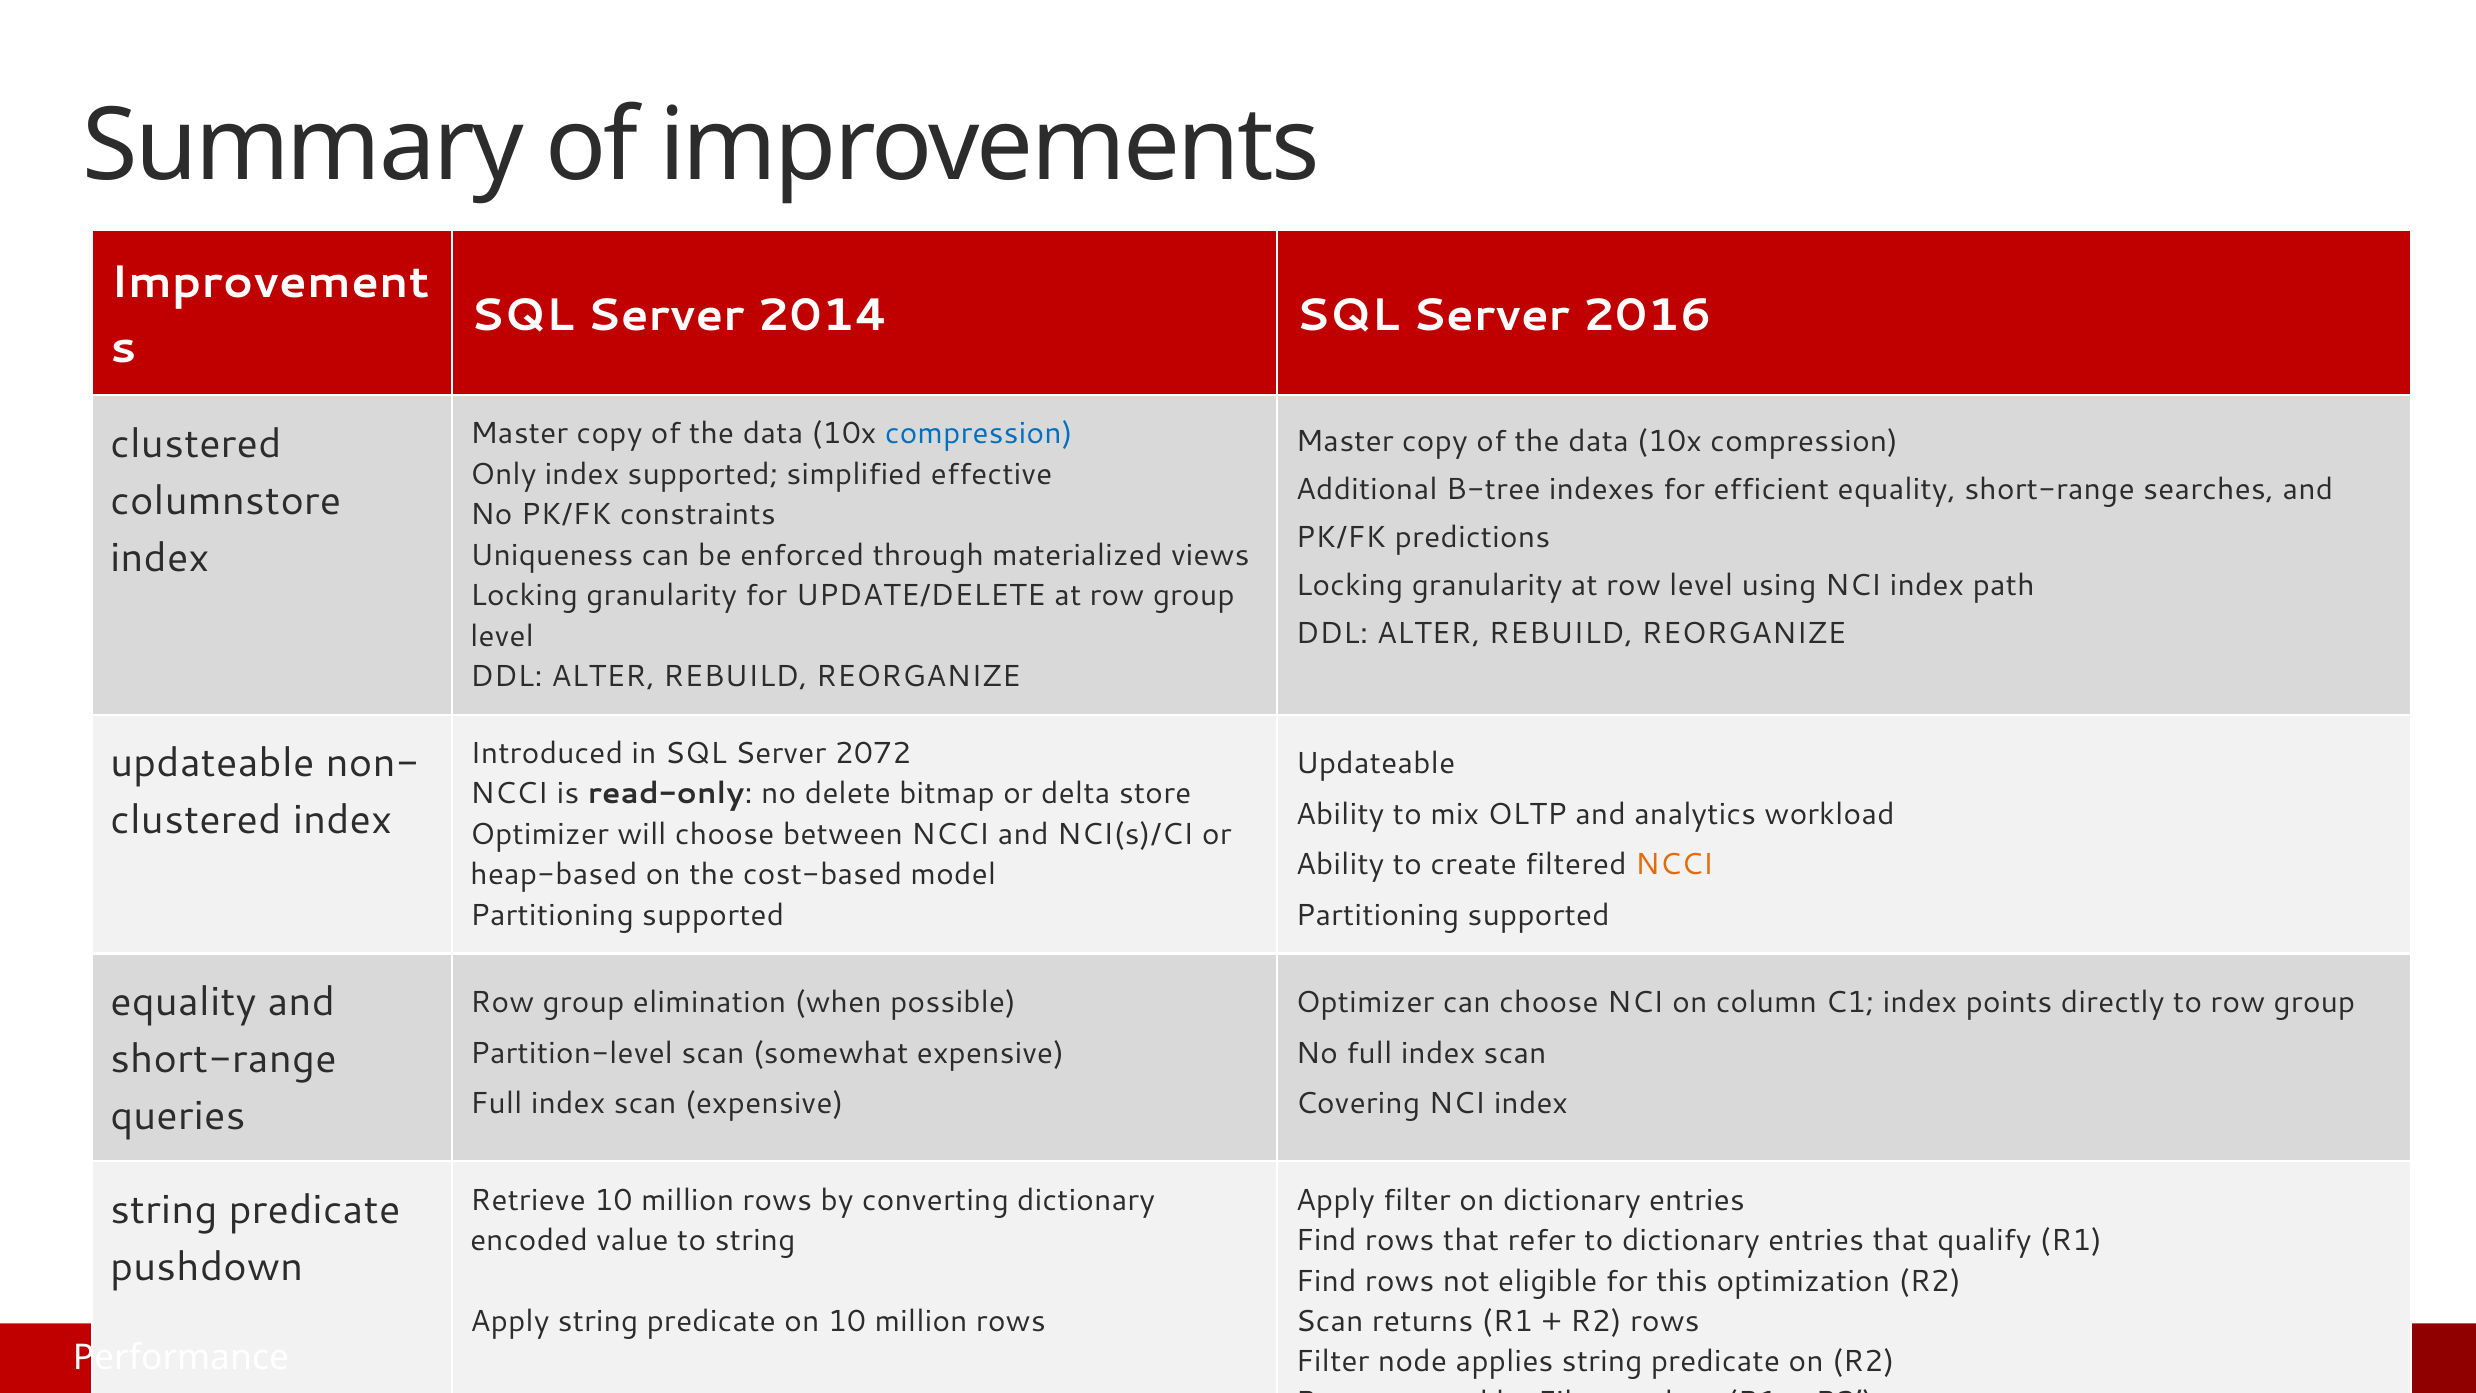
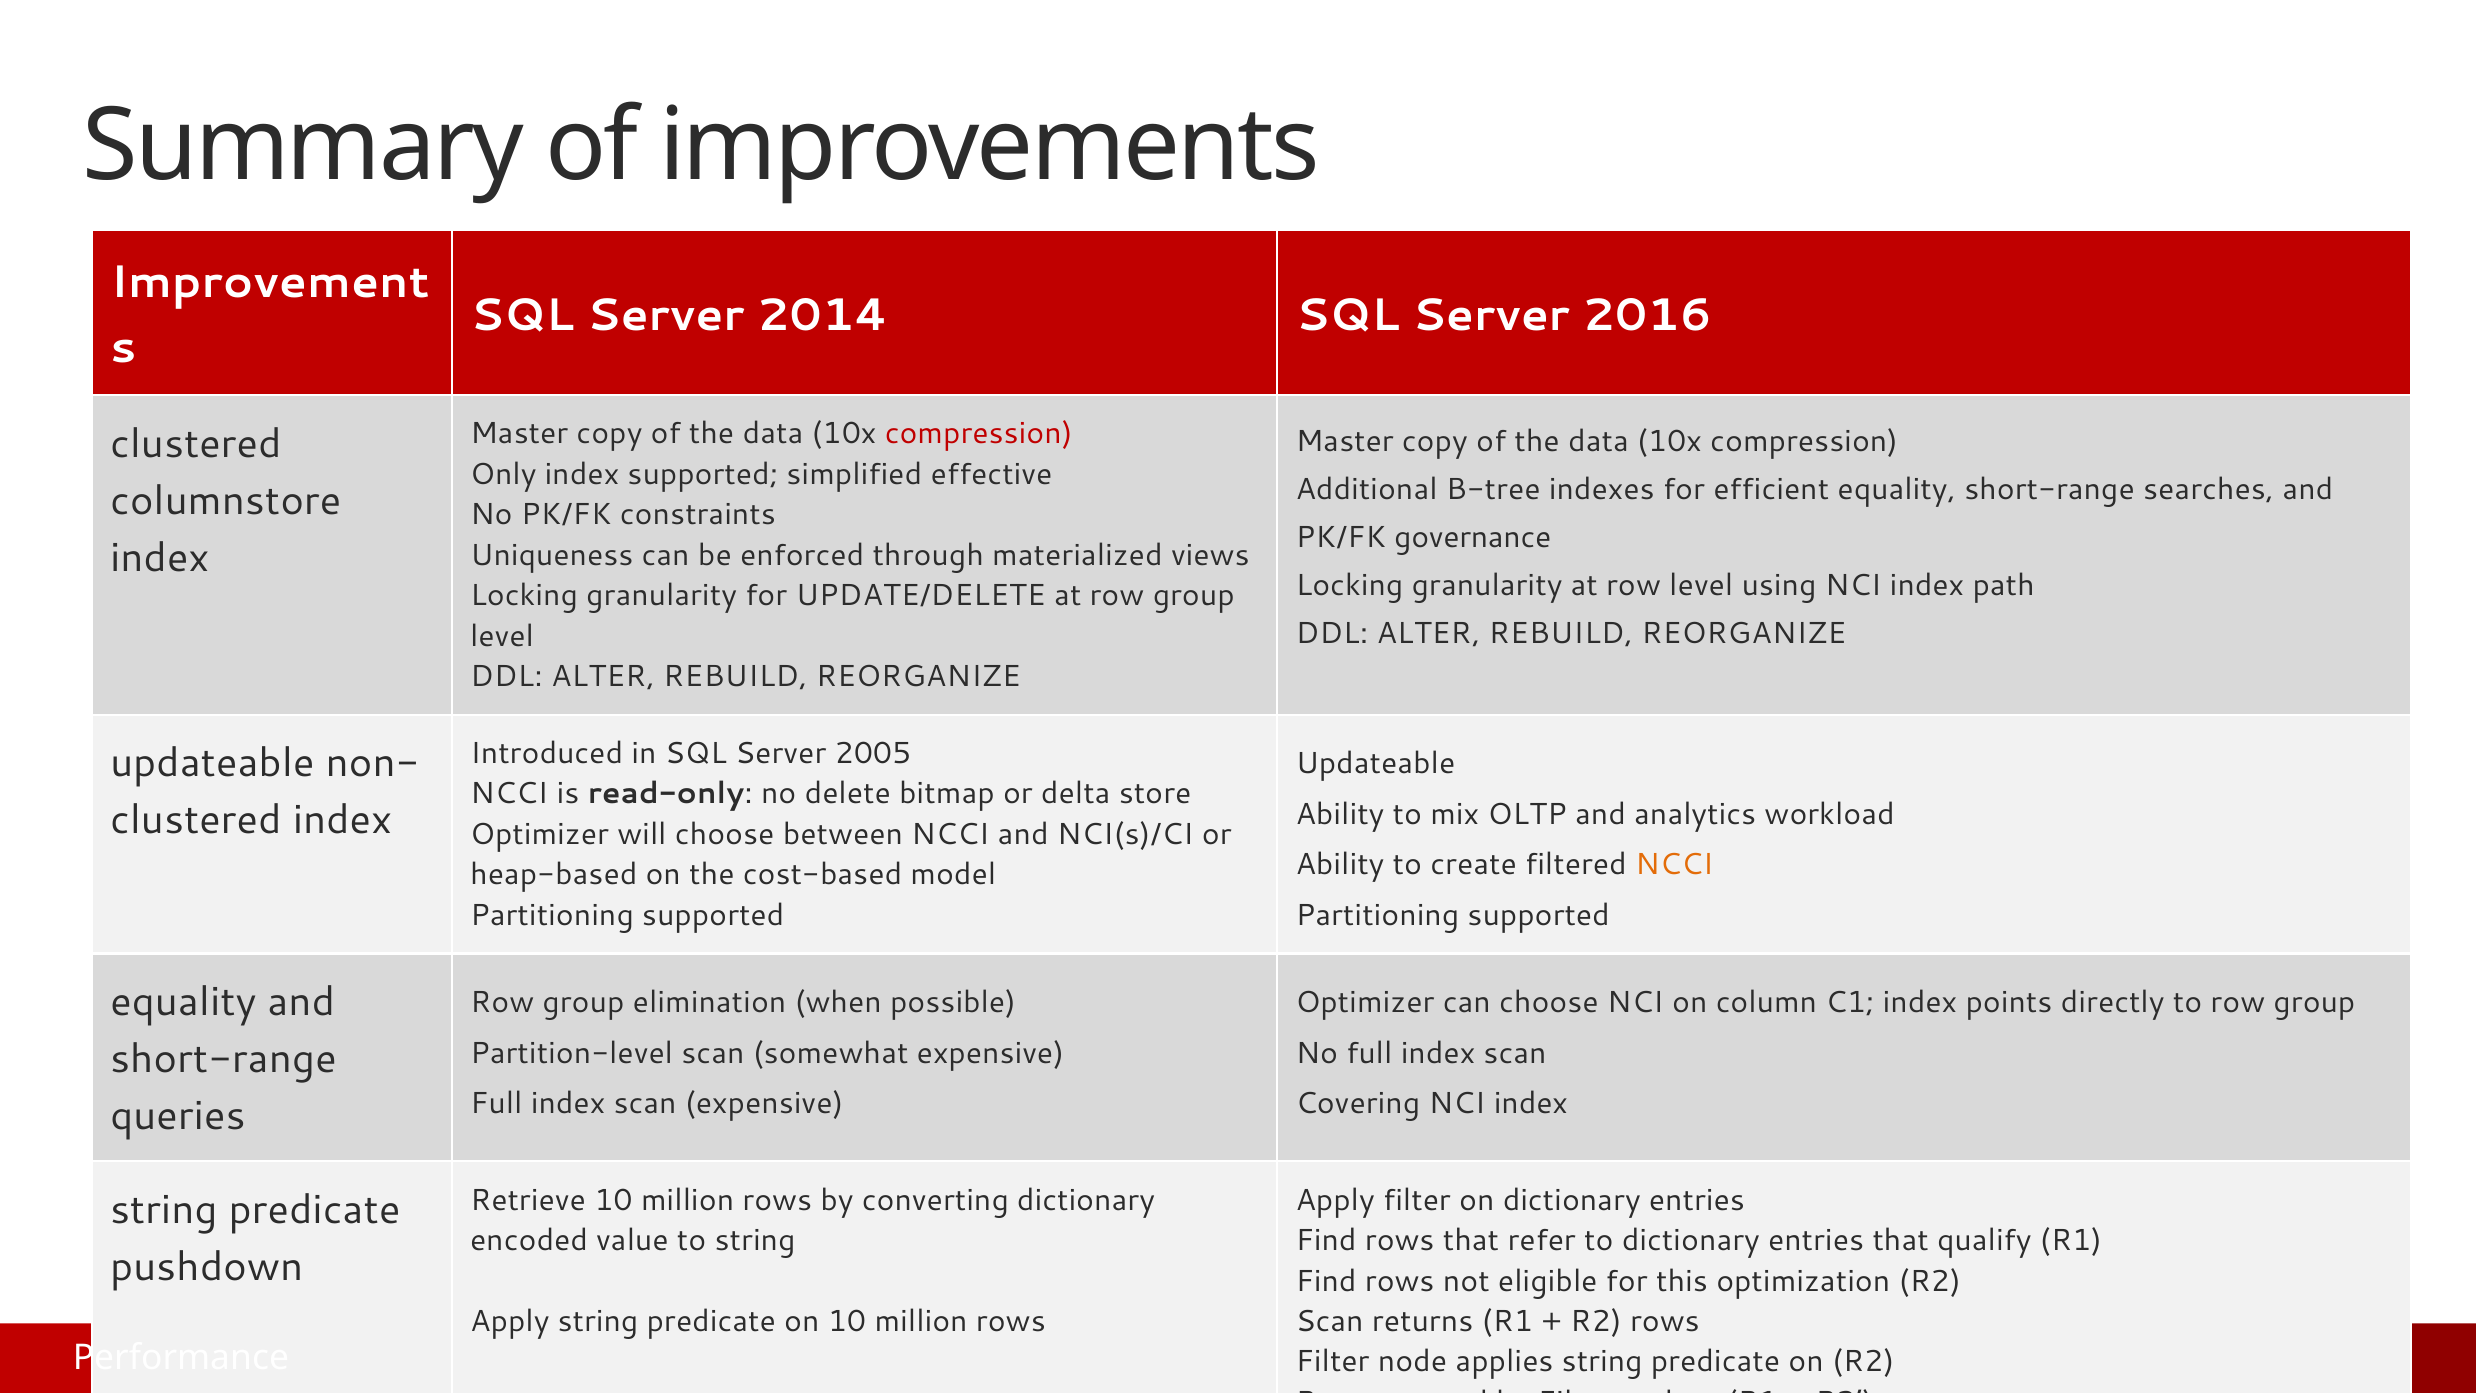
compression colour: blue -> red (979, 434)
predictions: predictions -> governance (1473, 537)
2072: 2072 -> 2005 (873, 753)
